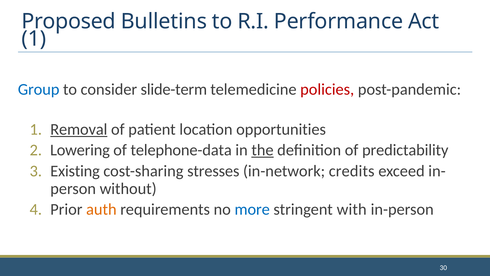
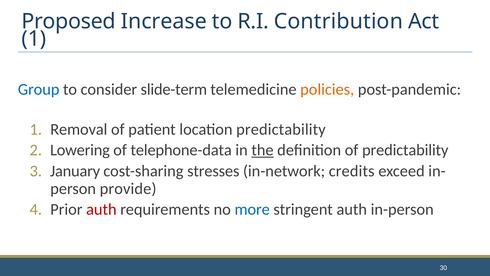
Bulletins: Bulletins -> Increase (164, 21)
Performance: Performance -> Contribution (338, 21)
policies colour: red -> orange (327, 89)
Removal underline: present -> none (79, 129)
location opportunities: opportunities -> predictability (281, 129)
Existing: Existing -> January (75, 171)
without: without -> provide (128, 188)
auth colour: orange -> red (101, 209)
stringent with: with -> auth (352, 209)
